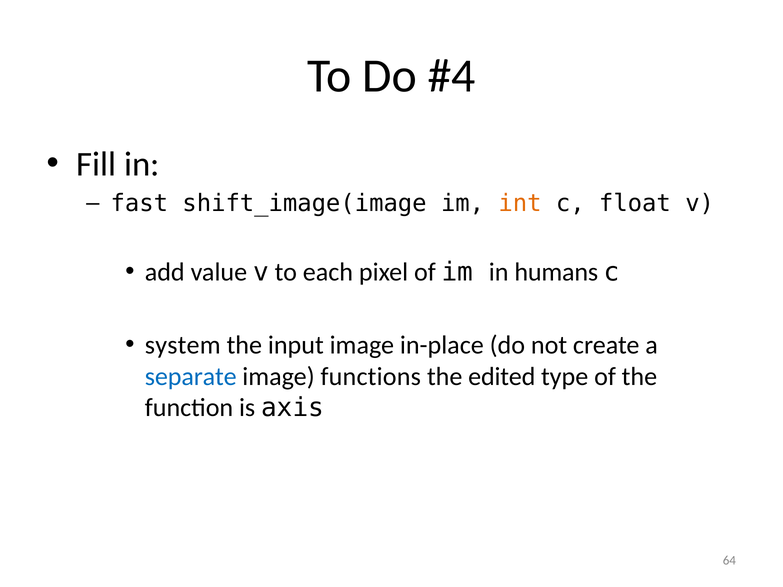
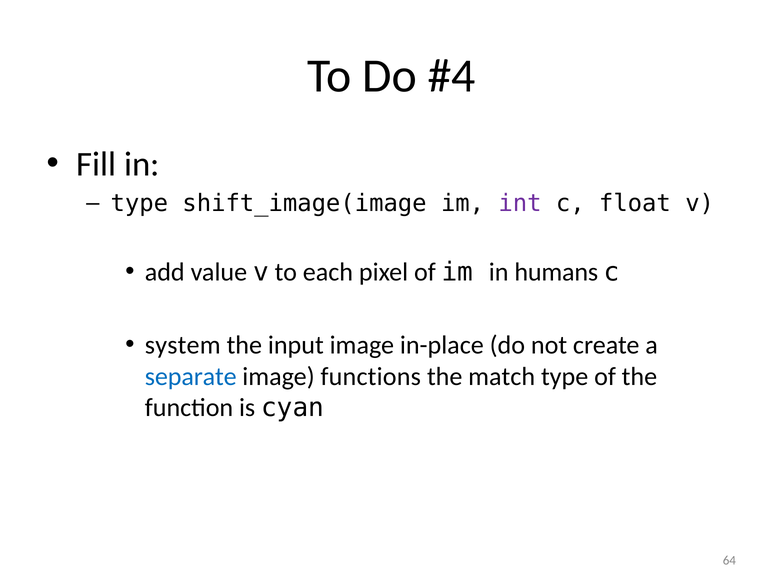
fast: fast -> type (139, 204)
int colour: orange -> purple (520, 204)
edited: edited -> match (502, 377)
axis: axis -> cyan (293, 408)
